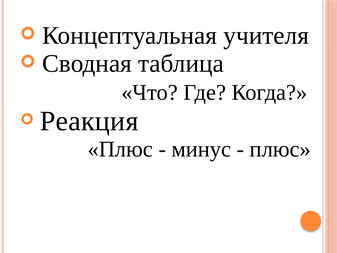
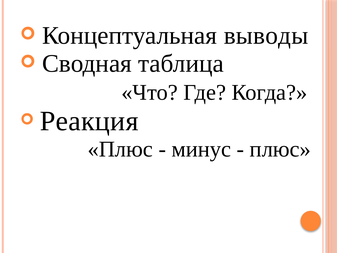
учителя: учителя -> выводы (266, 36)
